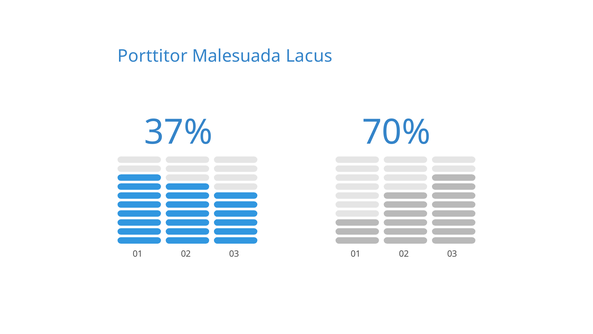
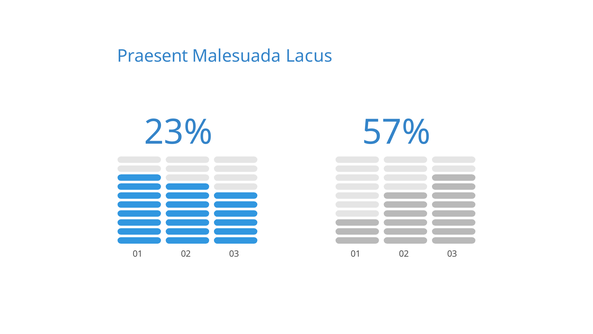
Porttitor: Porttitor -> Praesent (153, 56)
37%: 37% -> 23% (178, 132)
70%: 70% -> 57% (396, 132)
